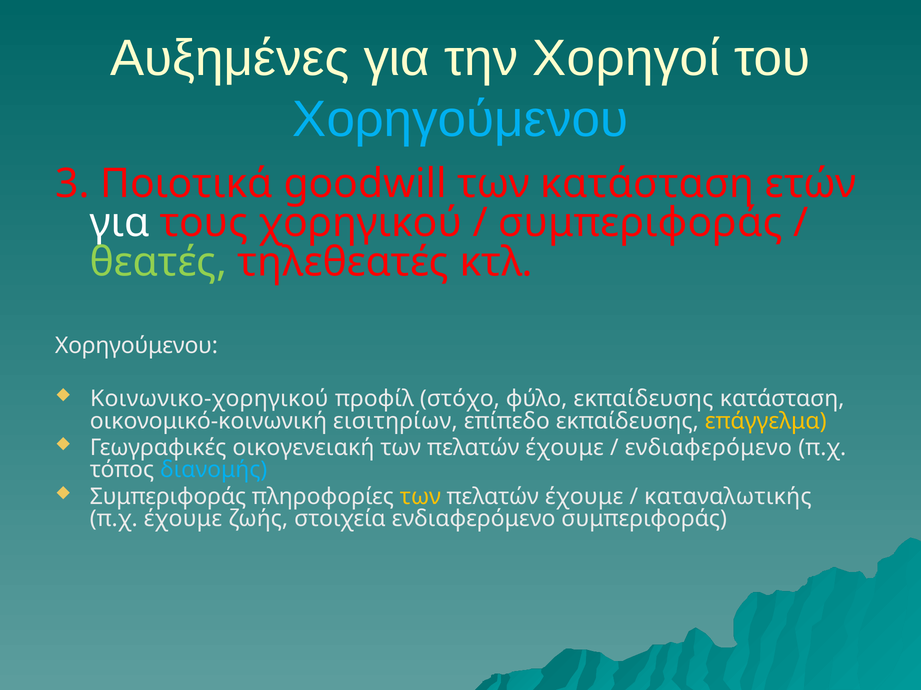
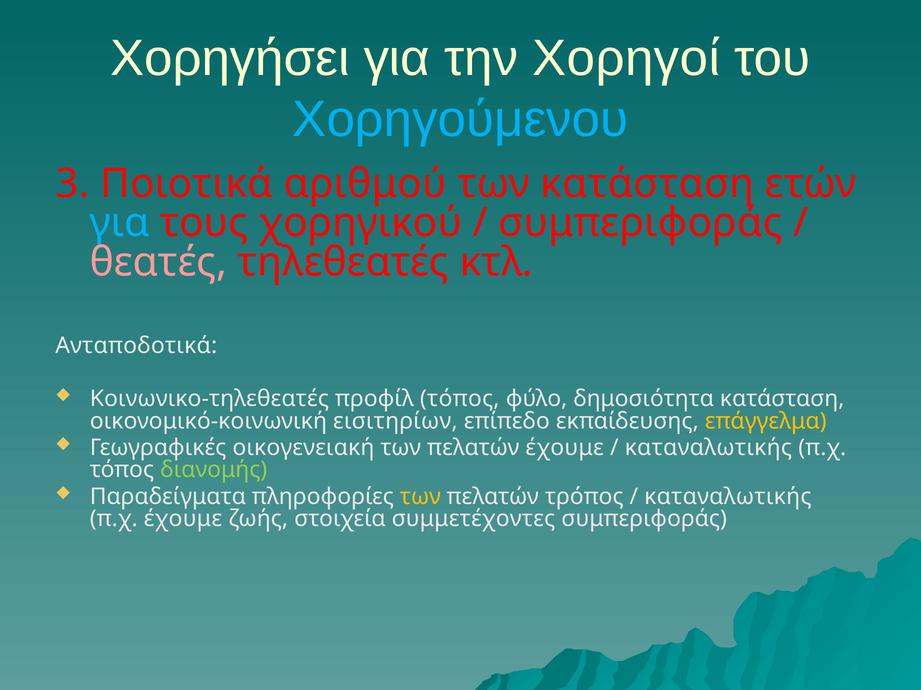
Αυξημένες: Αυξημένες -> Χορηγήσει (230, 58)
goodwill: goodwill -> αριθμού (365, 184)
για colour: white -> light blue (120, 223)
θεατές colour: light green -> pink (158, 262)
Χορηγούμενου: Χορηγούμενου -> Ανταποδοτικά (136, 346)
Κοινωνικο-χορηγικού: Κοινωνικο-χορηγικού -> Κοινωνικο-τηλεθεατές (209, 399)
προφίλ στόχο: στόχο -> τόπος (460, 399)
φύλο εκπαίδευσης: εκπαίδευσης -> δημοσιότητα (644, 399)
ενδιαφερόμενο: ενδιαφερόμενο -> καταναλωτικής (708, 448)
διανομής colour: light blue -> light green (214, 470)
Συμπεριφοράς: Συμπεριφοράς -> Παραδείγματα (168, 497)
έχουμε: έχουμε -> τρόπος (584, 497)
στοιχεία ενδιαφερόμενο: ενδιαφερόμενο -> συμμετέχοντες (473, 519)
